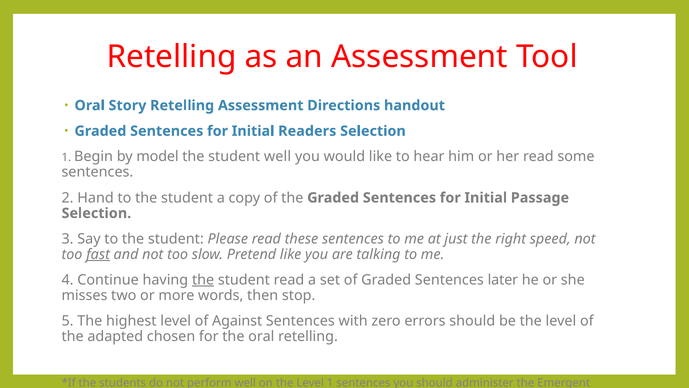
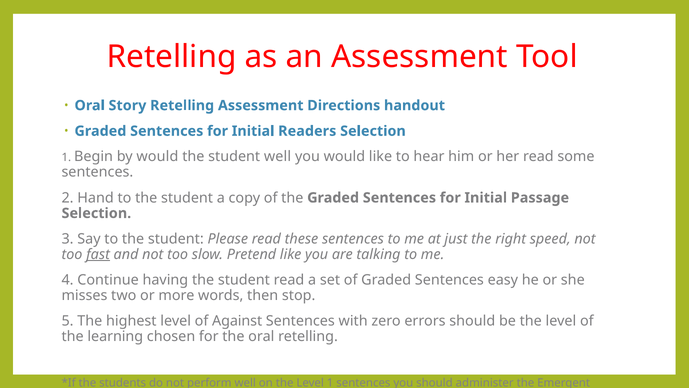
by model: model -> would (157, 156)
the underline: present -> none (203, 280)
later: later -> easy (503, 280)
adapted: adapted -> learning (115, 336)
